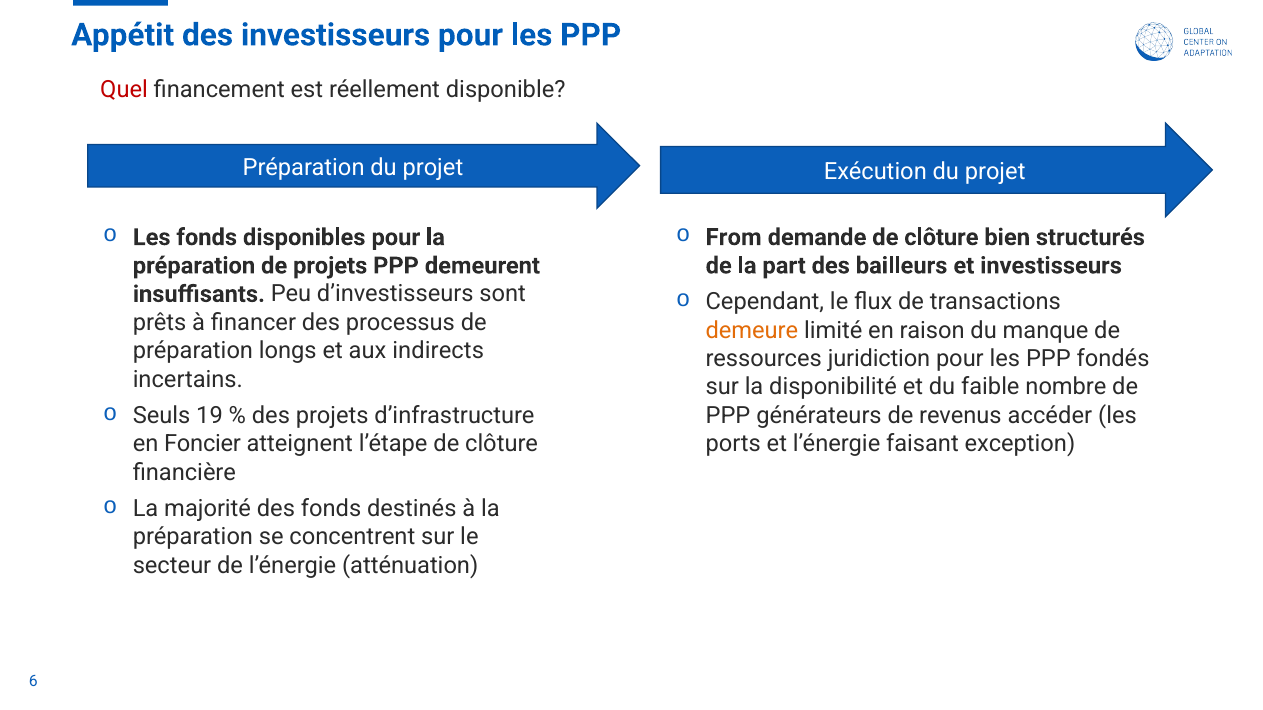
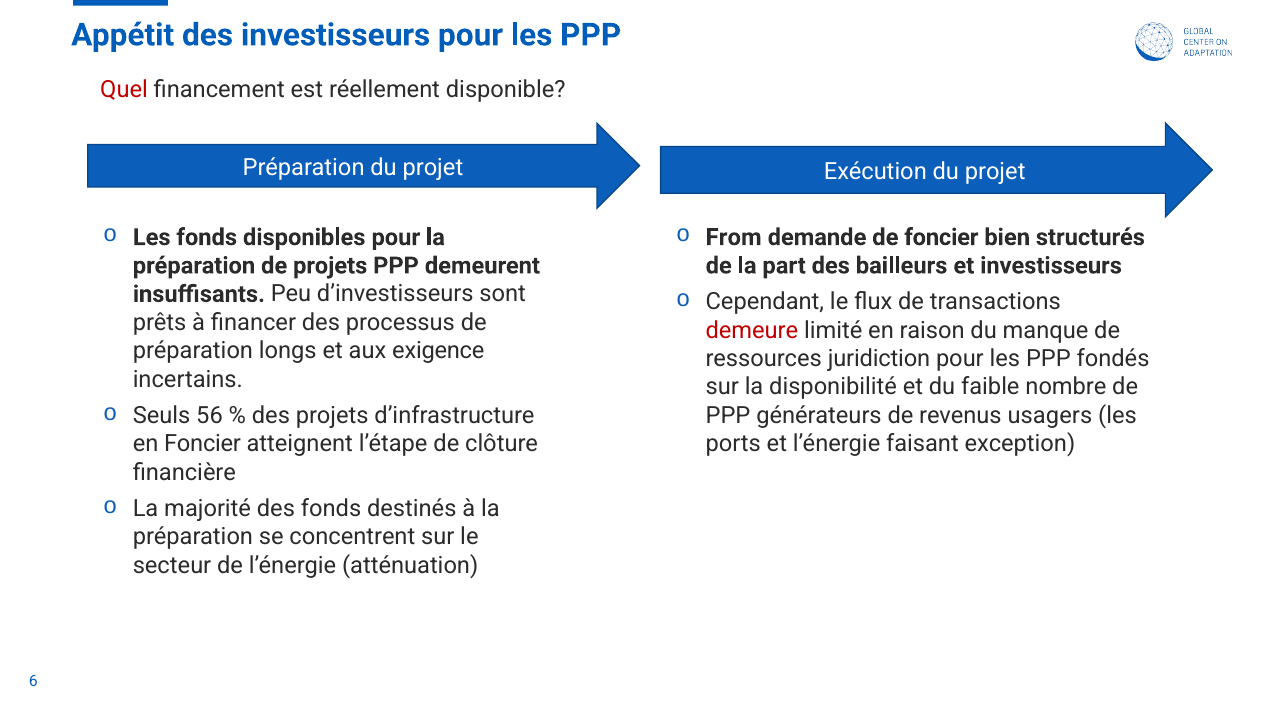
demande de clôture: clôture -> foncier (941, 237)
demeure colour: orange -> red (752, 331)
indirects: indirects -> exigence (438, 351)
19: 19 -> 56 (210, 416)
accéder: accéder -> usagers (1050, 416)
